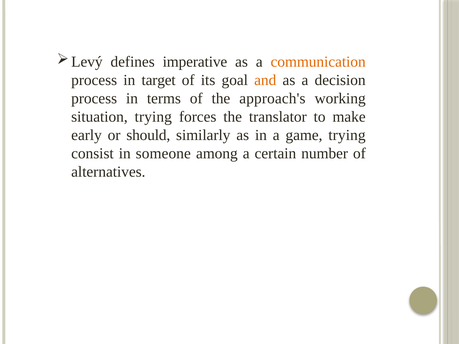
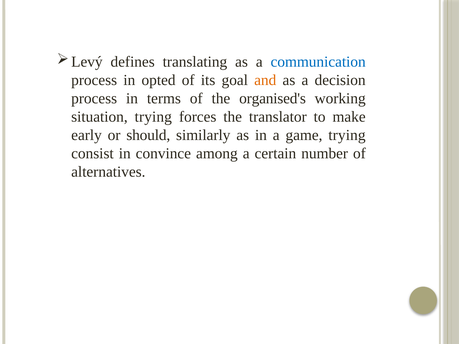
imperative: imperative -> translating (195, 62)
communication colour: orange -> blue (318, 62)
target: target -> opted (159, 80)
approach's: approach's -> organised's (273, 98)
someone: someone -> convince (163, 154)
